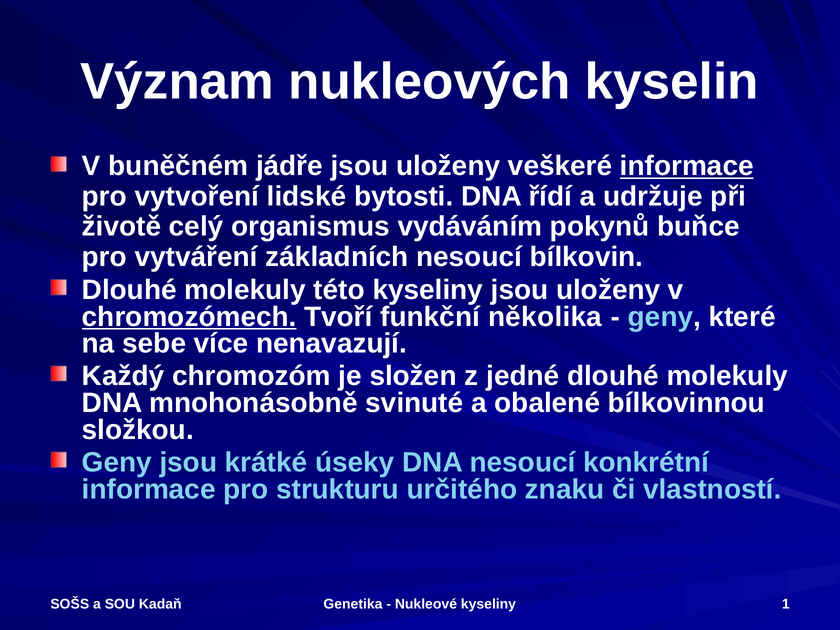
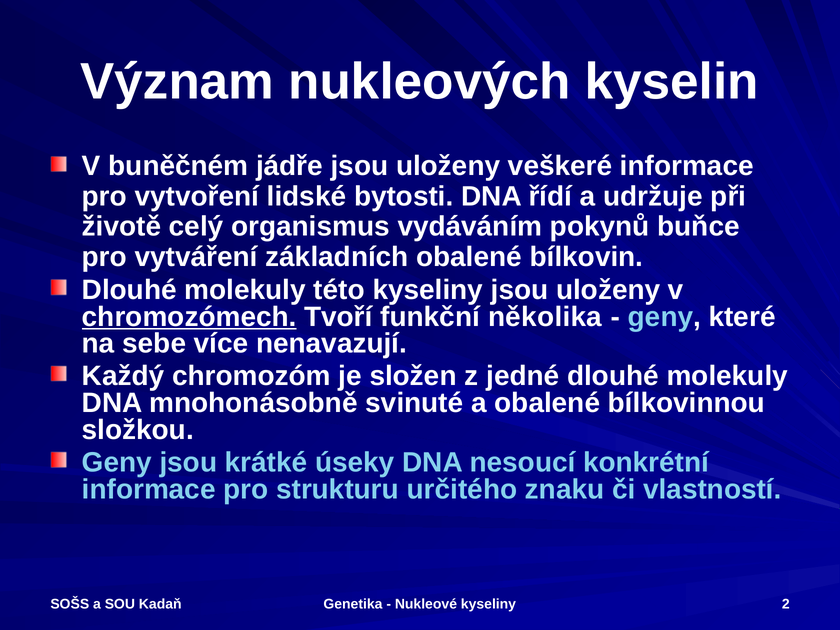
informace underline: present -> none (687, 166)
základních nesoucí: nesoucí -> obalené (469, 257)
1: 1 -> 2 (786, 604)
